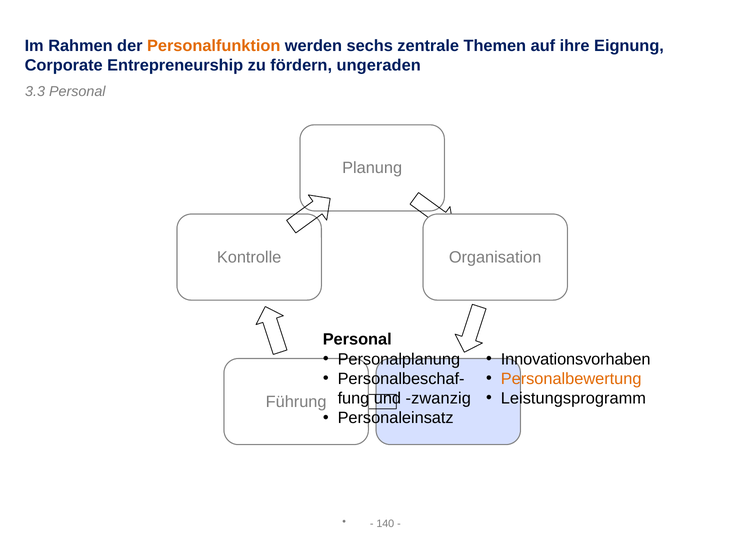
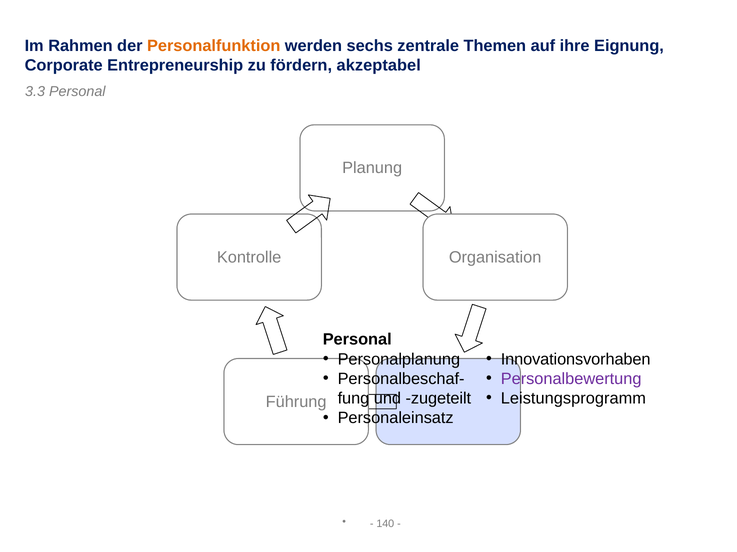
ungeraden: ungeraden -> akzeptabel (379, 65)
Personalbewertung colour: orange -> purple (571, 379)
zwanzig: zwanzig -> zugeteilt (438, 399)
